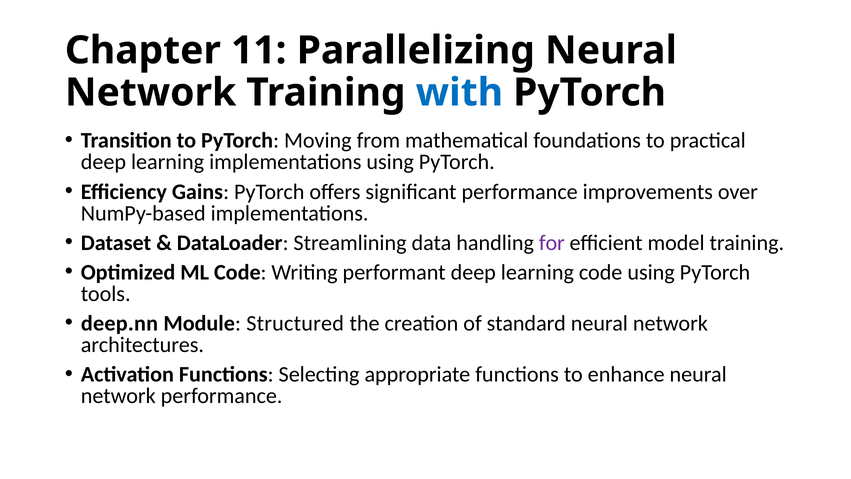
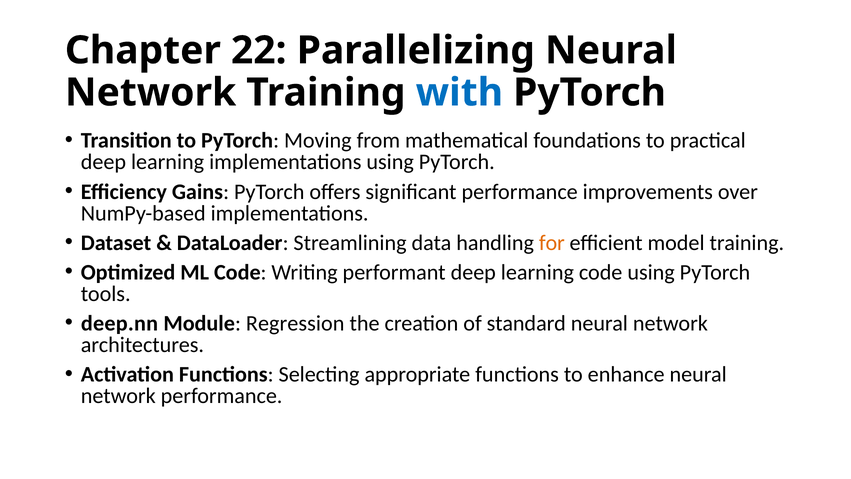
11: 11 -> 22 (259, 50)
for colour: purple -> orange (552, 243)
Structured: Structured -> Regression (295, 323)
